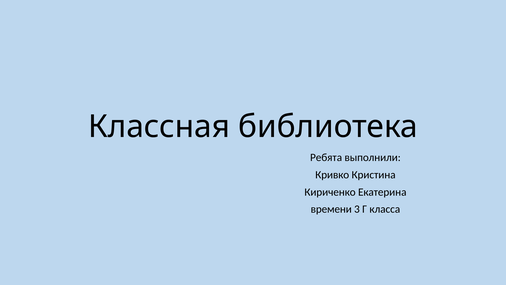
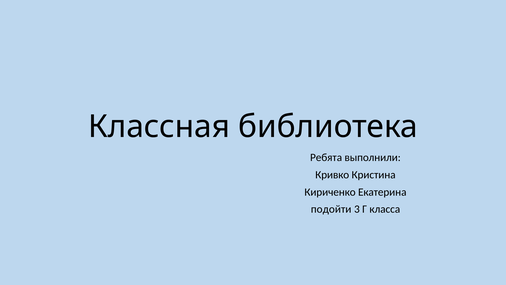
времени: времени -> подойти (331, 209)
